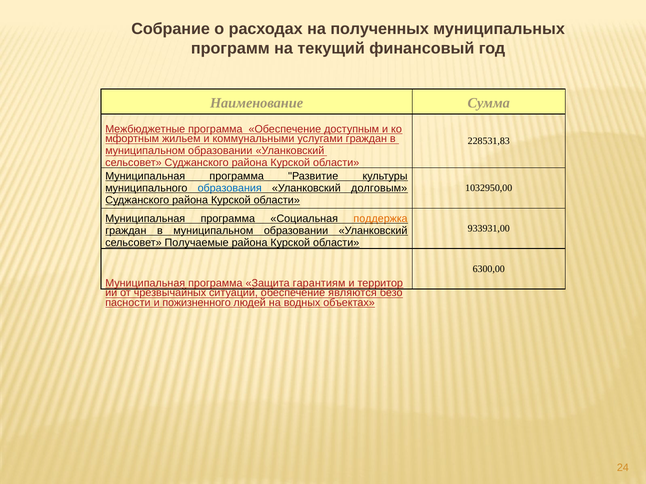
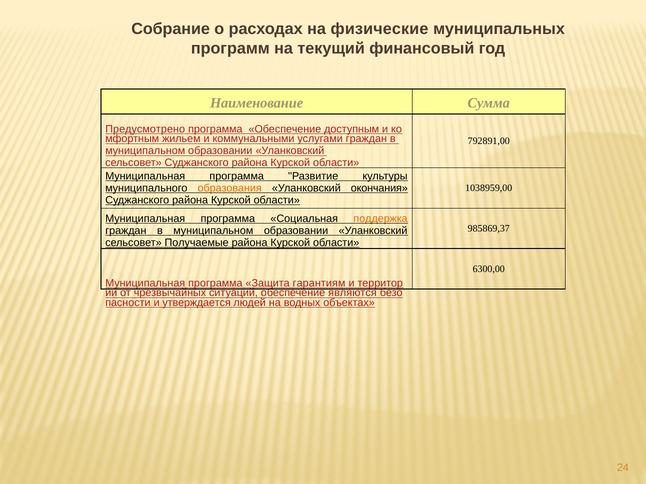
полученных: полученных -> физические (379, 29)
Межбюджетные: Межбюджетные -> Предусмотрено (145, 129)
228531,83: 228531,83 -> 792891,00 (489, 141)
образования colour: blue -> orange (230, 188)
долговым: долговым -> окончания (379, 188)
1032950,00: 1032950,00 -> 1038959,00 (489, 188)
933931,00: 933931,00 -> 985869,37 (489, 229)
пожизненного: пожизненного -> утверждается (197, 303)
